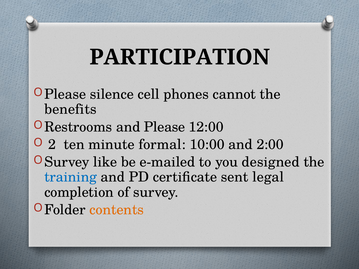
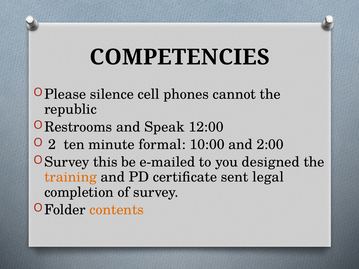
PARTICIPATION: PARTICIPATION -> COMPETENCIES (180, 57)
benefits: benefits -> republic (71, 109)
Please: Please -> Speak (164, 127)
like: like -> this (105, 162)
training colour: blue -> orange (71, 177)
